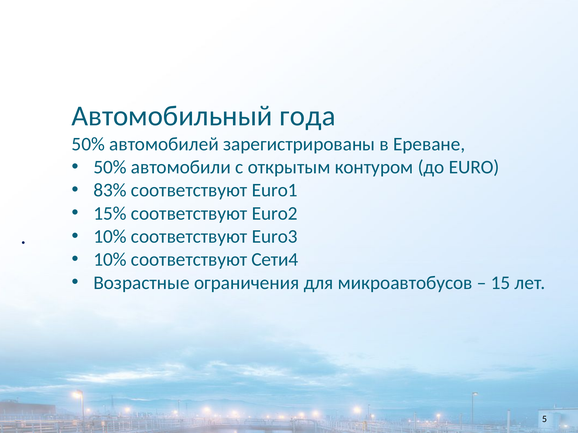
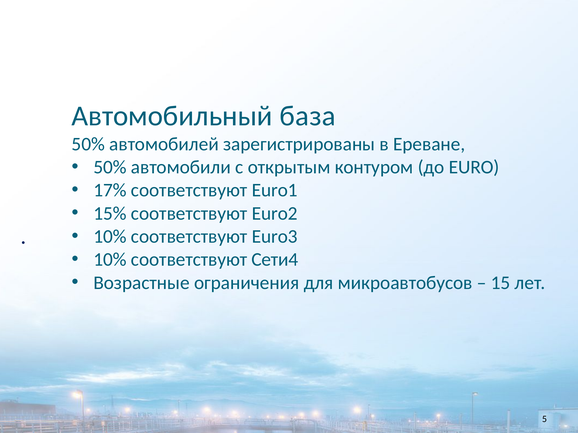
года: года -> база (308, 116)
83%: 83% -> 17% (110, 191)
